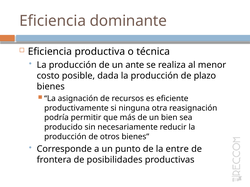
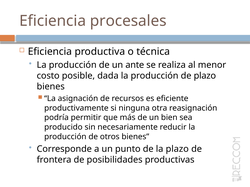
dominante: dominante -> procesales (128, 21)
la entre: entre -> plazo (177, 149)
